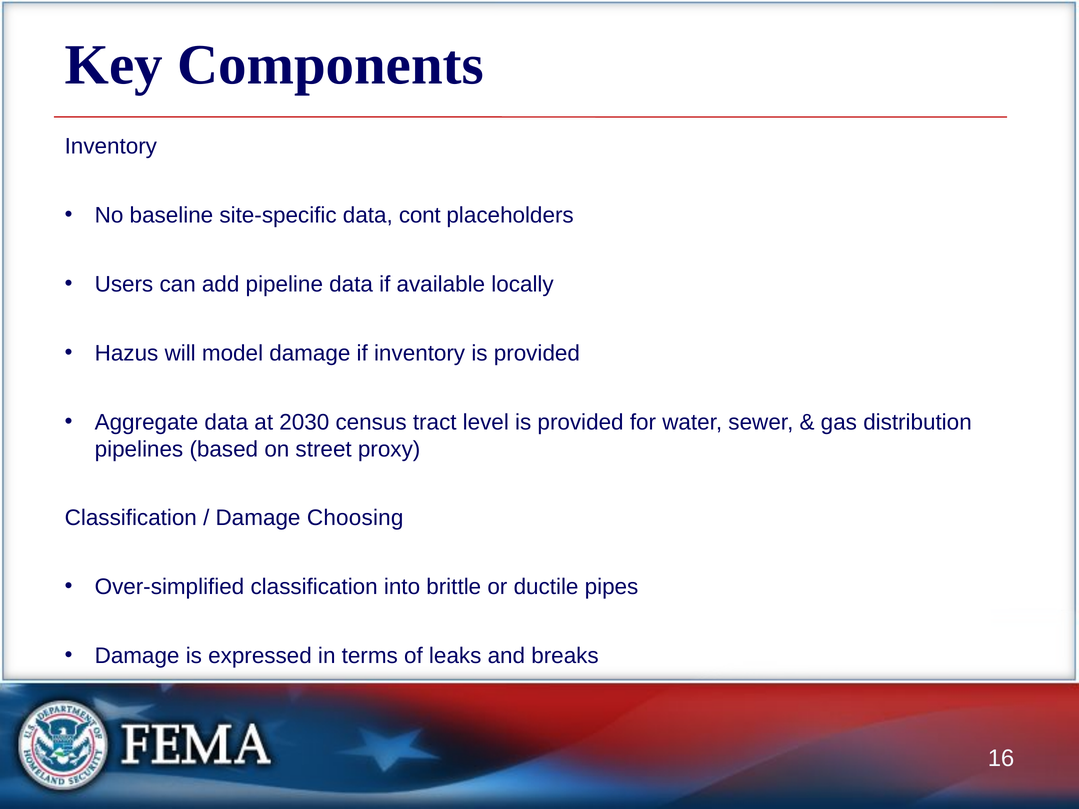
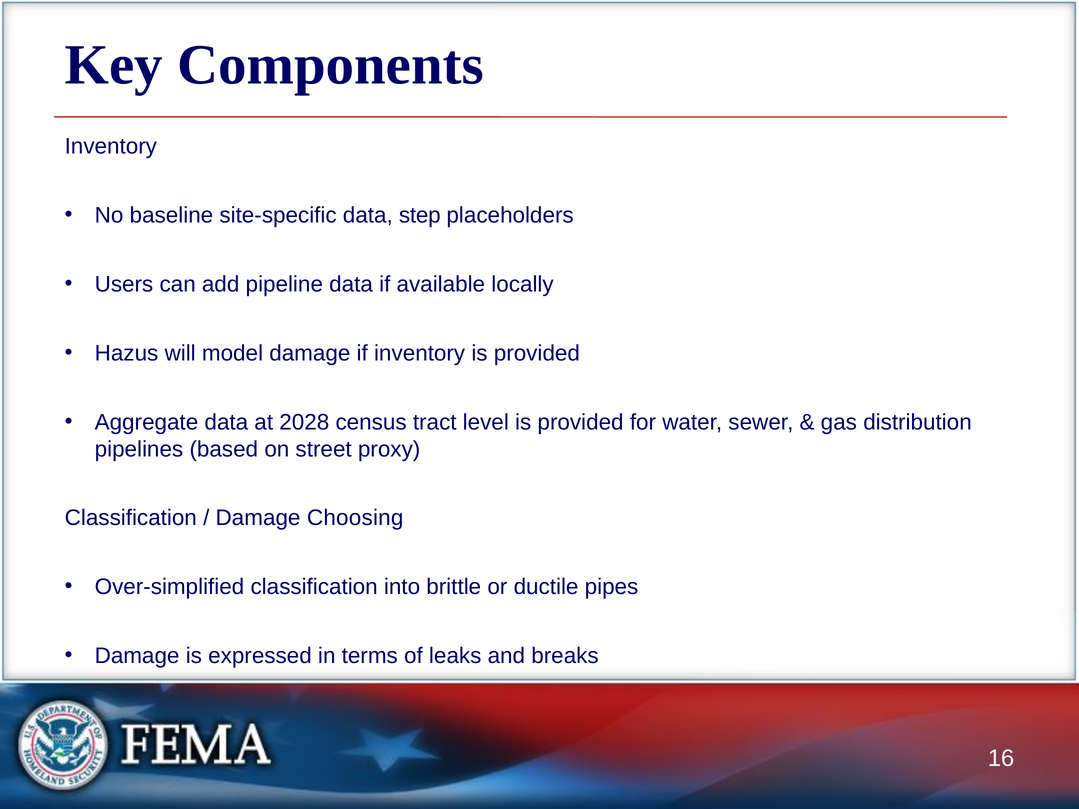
cont: cont -> step (420, 215)
2030: 2030 -> 2028 (304, 422)
